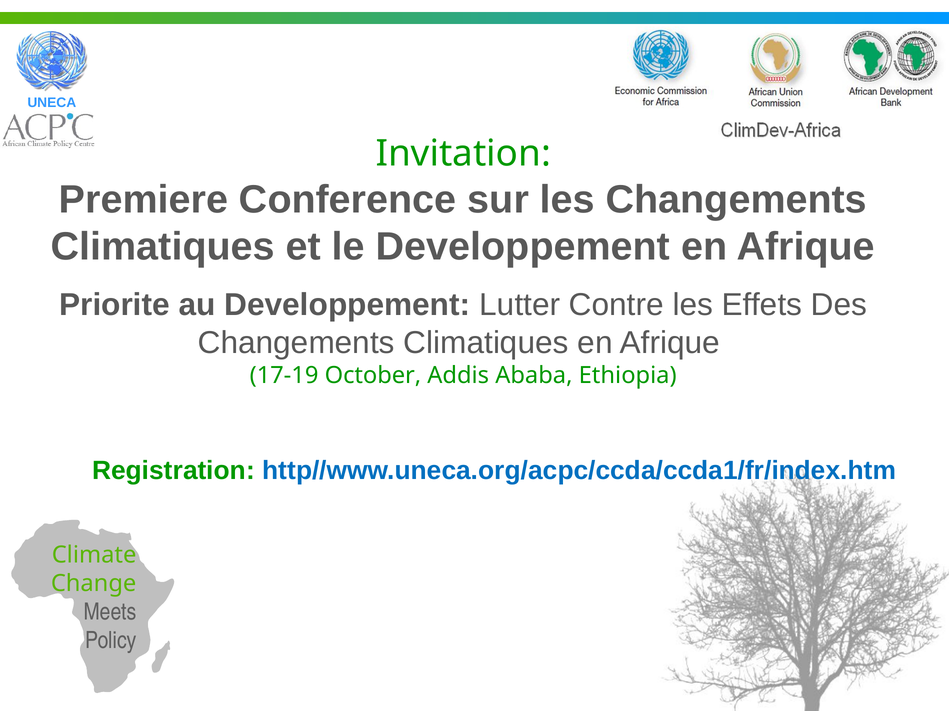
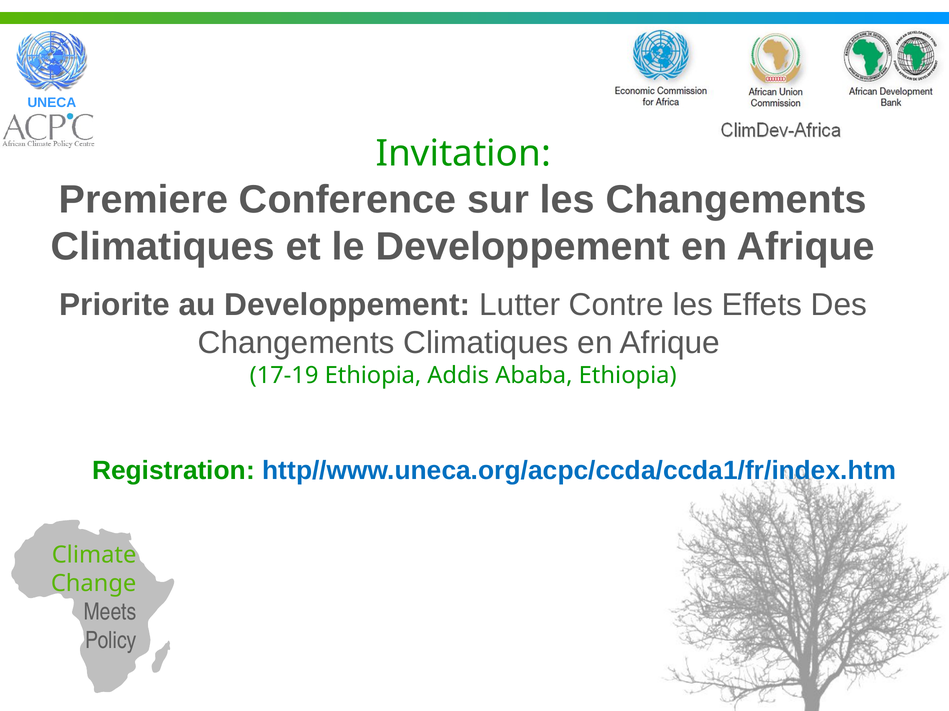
17-19 October: October -> Ethiopia (373, 376)
